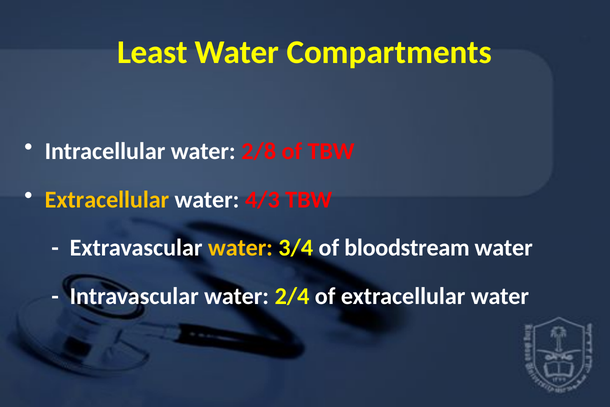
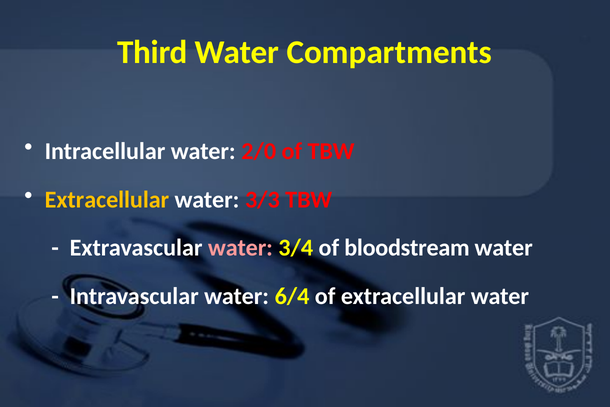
Least: Least -> Third (152, 52)
2/8: 2/8 -> 2/0 (259, 151)
4/3: 4/3 -> 3/3 (262, 199)
water colour: yellow -> pink (240, 248)
2/4: 2/4 -> 6/4 (292, 296)
